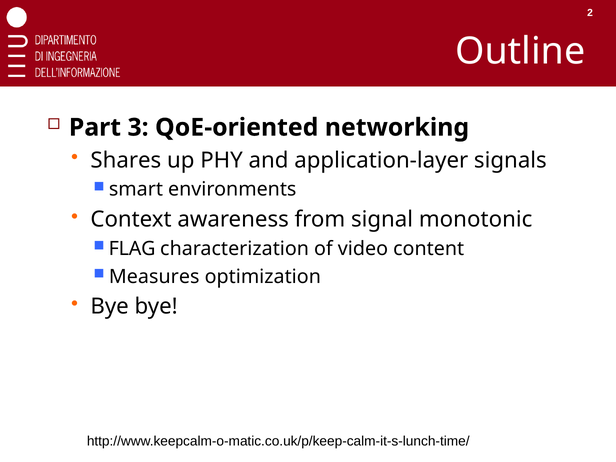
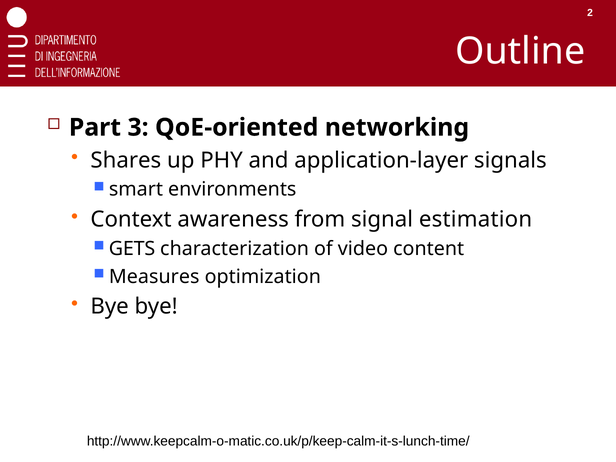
monotonic: monotonic -> estimation (476, 219)
FLAG: FLAG -> GETS (132, 249)
